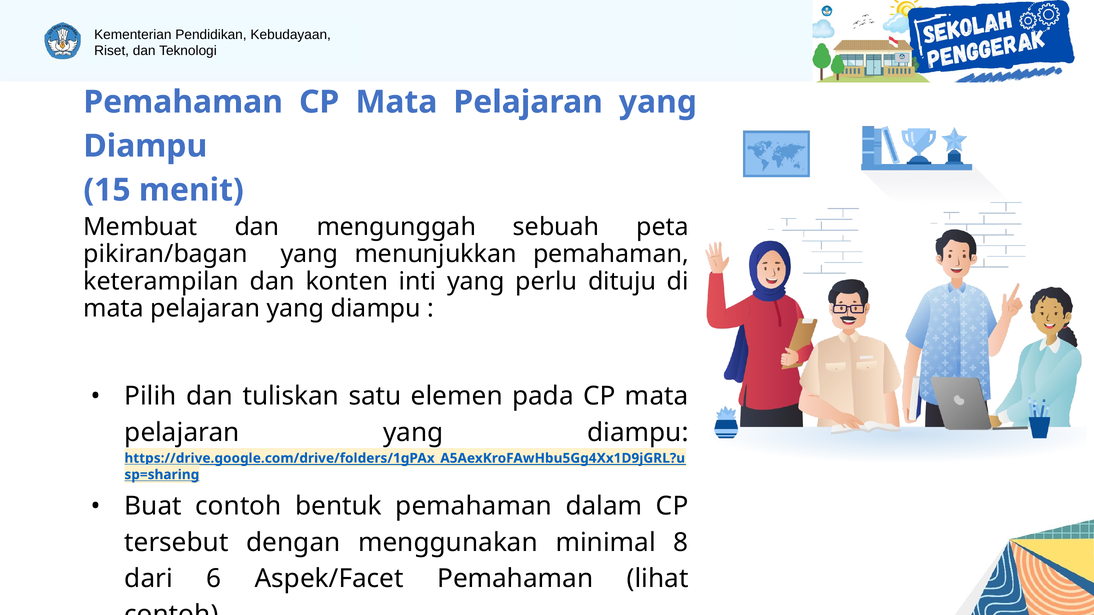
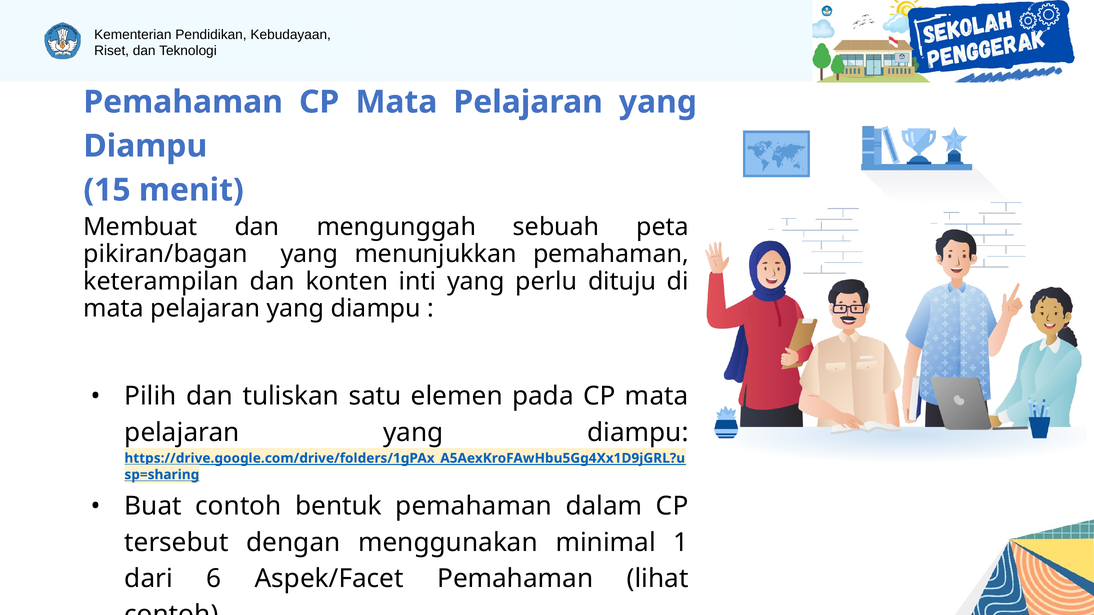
8: 8 -> 1 (681, 543)
